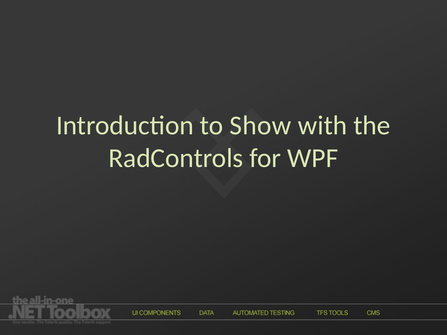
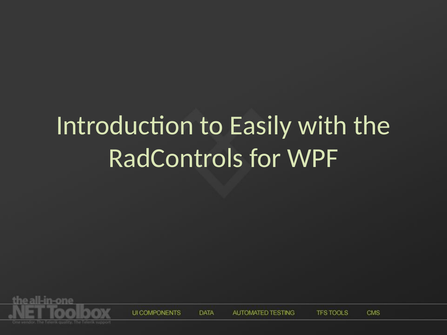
Show: Show -> Easily (261, 126)
